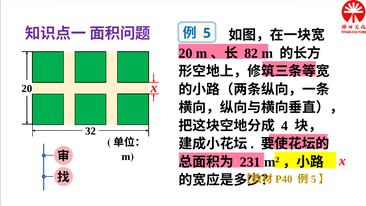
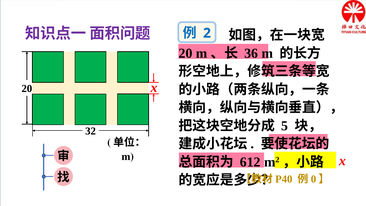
5: 5 -> 2 (207, 33)
82: 82 -> 36 (251, 53)
4: 4 -> 5 (285, 126)
231: 231 -> 612 (250, 162)
5: 5 -> 0 (313, 179)
